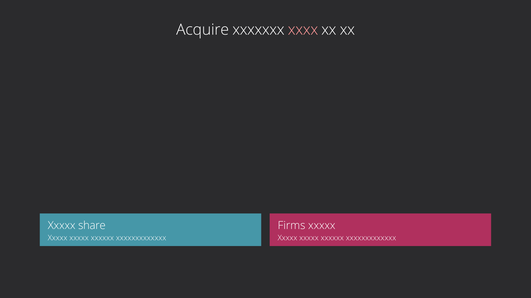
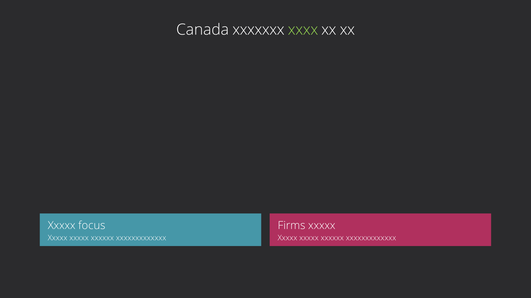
Acquire: Acquire -> Canada (203, 30)
xxxx colour: pink -> light green (303, 30)
share: share -> focus (92, 226)
